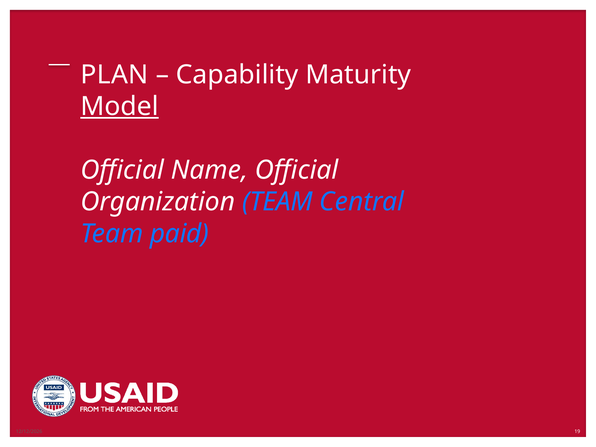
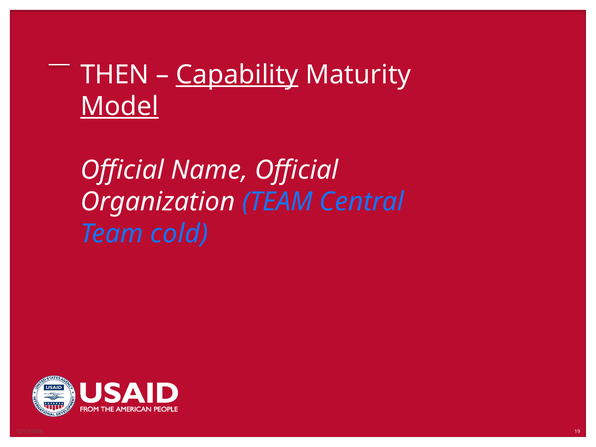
PLAN: PLAN -> THEN (115, 75)
Capability underline: none -> present (237, 75)
paid: paid -> cold (179, 234)
